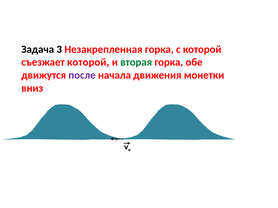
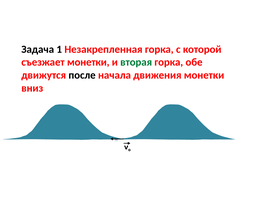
3: 3 -> 1 (59, 49)
съезжает которой: которой -> монетки (88, 62)
после colour: purple -> black (82, 75)
